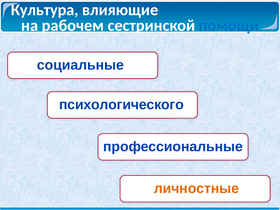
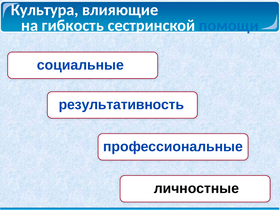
рабочем: рабочем -> гибкость (73, 26)
психологического: психологического -> результативность (121, 105)
личностные colour: orange -> black (196, 189)
